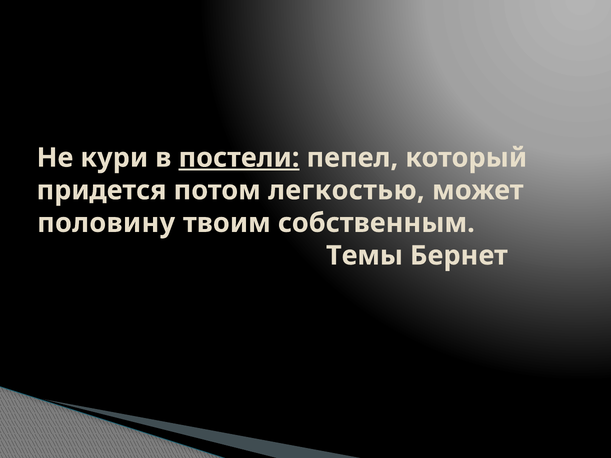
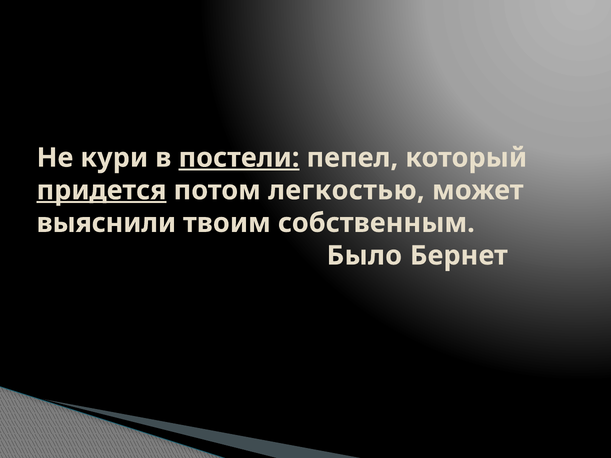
придется underline: none -> present (102, 190)
половину: половину -> выяснили (106, 223)
Темы: Темы -> Было (364, 256)
